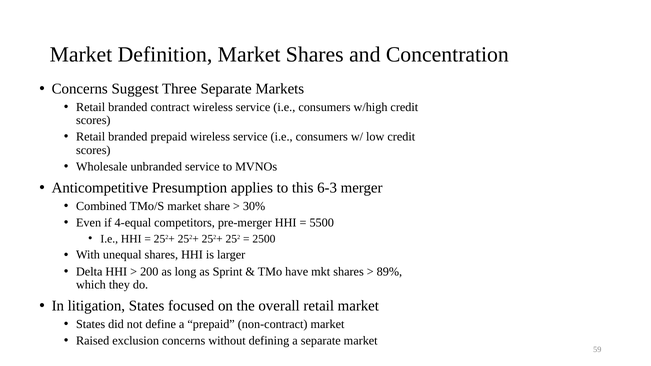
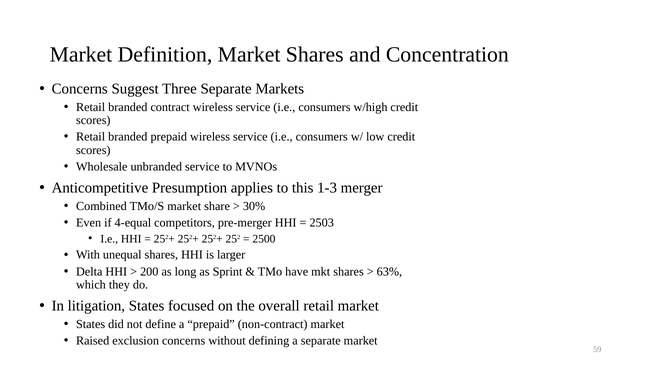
6-3: 6-3 -> 1-3 (327, 188)
5500: 5500 -> 2503 (322, 223)
89%: 89% -> 63% (389, 272)
